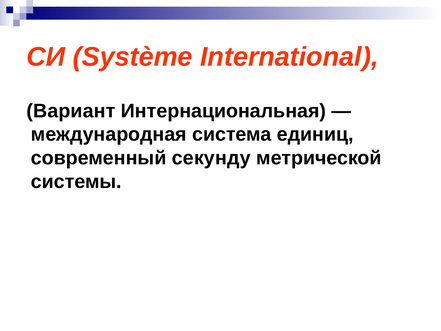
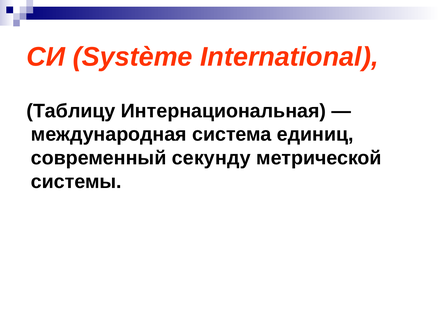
Вариант: Вариант -> Таблицу (71, 111)
